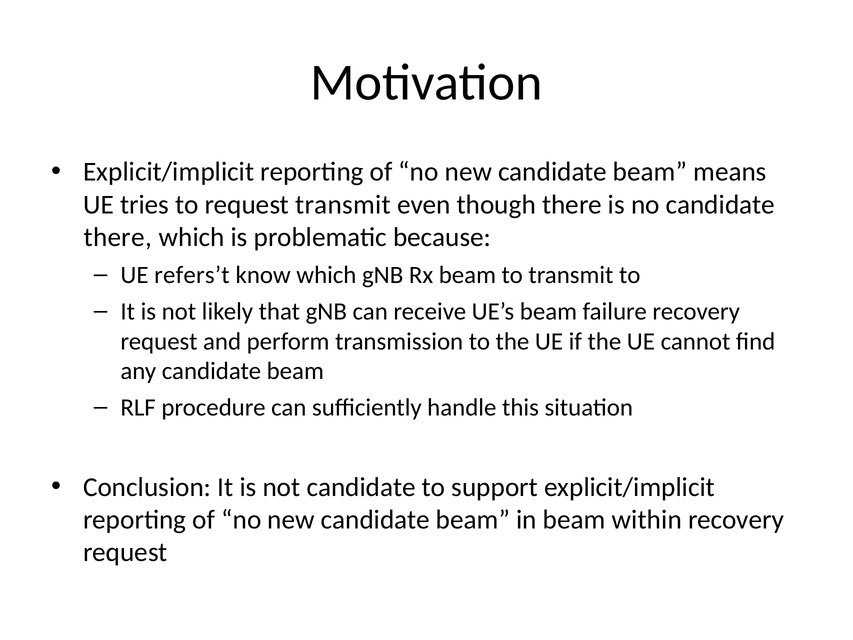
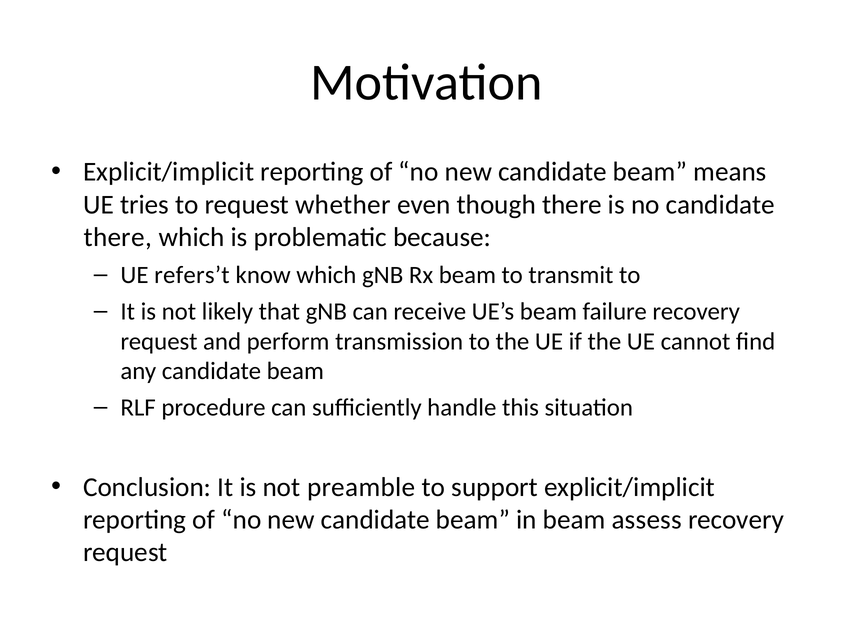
request transmit: transmit -> whether (343, 204)
not candidate: candidate -> preamble (361, 487)
within: within -> assess (647, 520)
